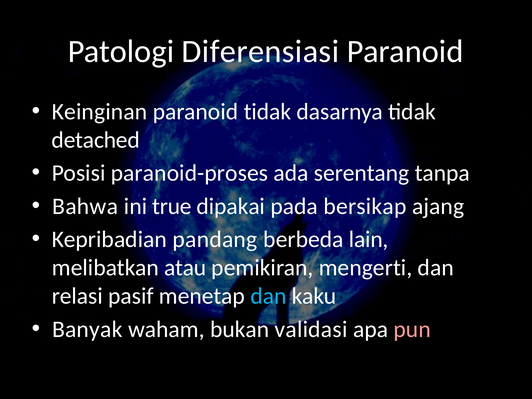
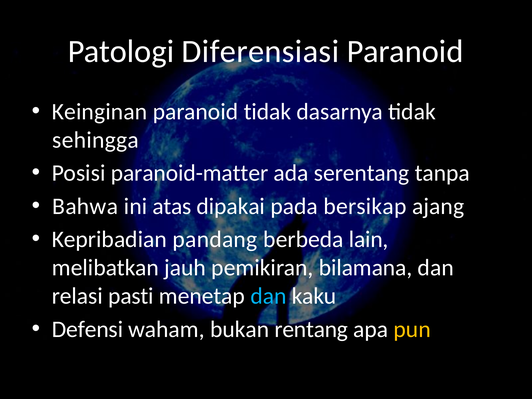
detached: detached -> sehingga (95, 140)
paranoid-proses: paranoid-proses -> paranoid-matter (190, 173)
true: true -> atas (172, 206)
atau: atau -> jauh (185, 268)
mengerti: mengerti -> bilamana (366, 268)
pasif: pasif -> pasti (131, 296)
Banyak: Banyak -> Defensi (87, 329)
validasi: validasi -> rentang (311, 329)
pun colour: pink -> yellow (412, 329)
